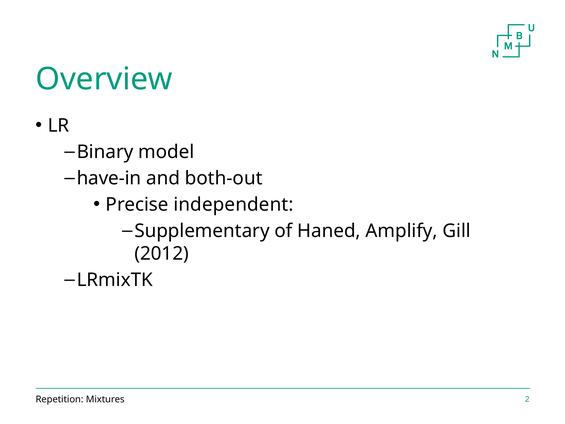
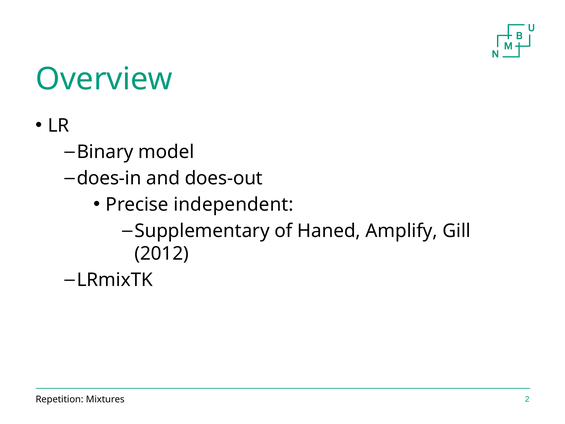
have-in: have-in -> does-in (109, 178)
both-out: both-out -> does-out (224, 178)
